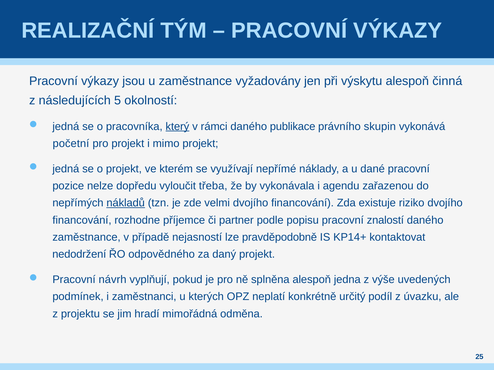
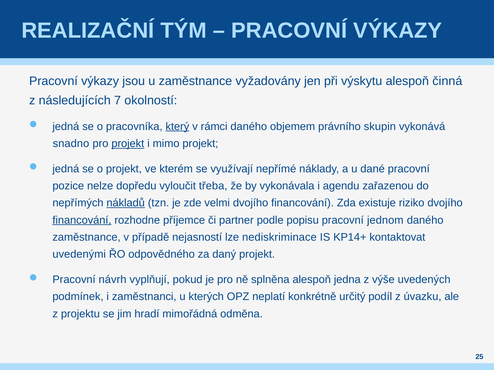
5: 5 -> 7 (118, 101)
publikace: publikace -> objemem (293, 127)
početní: početní -> snadno (71, 144)
projekt underline: none -> present (128, 144)
financování underline: none -> present (82, 220)
znalostí: znalostí -> jednom (385, 220)
pravděpodobně: pravděpodobně -> nediskriminace (279, 238)
nedodržení: nedodržení -> uvedenými (79, 255)
